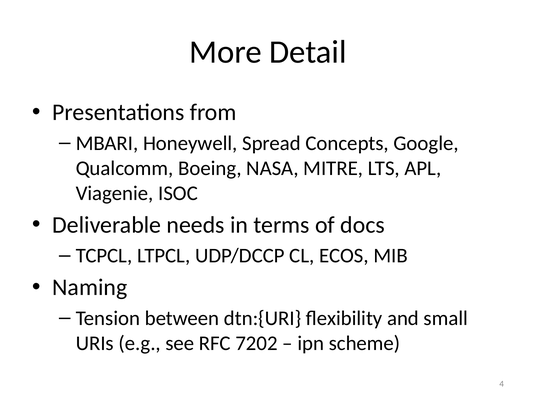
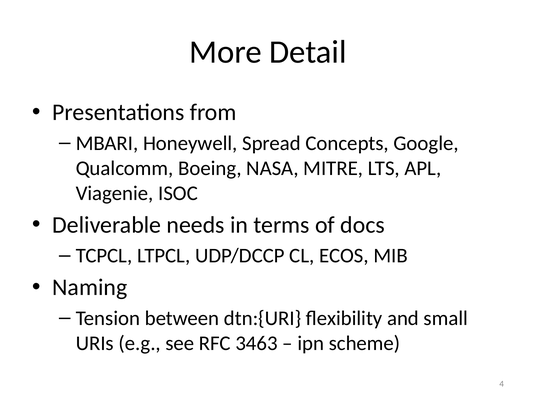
7202: 7202 -> 3463 (257, 343)
